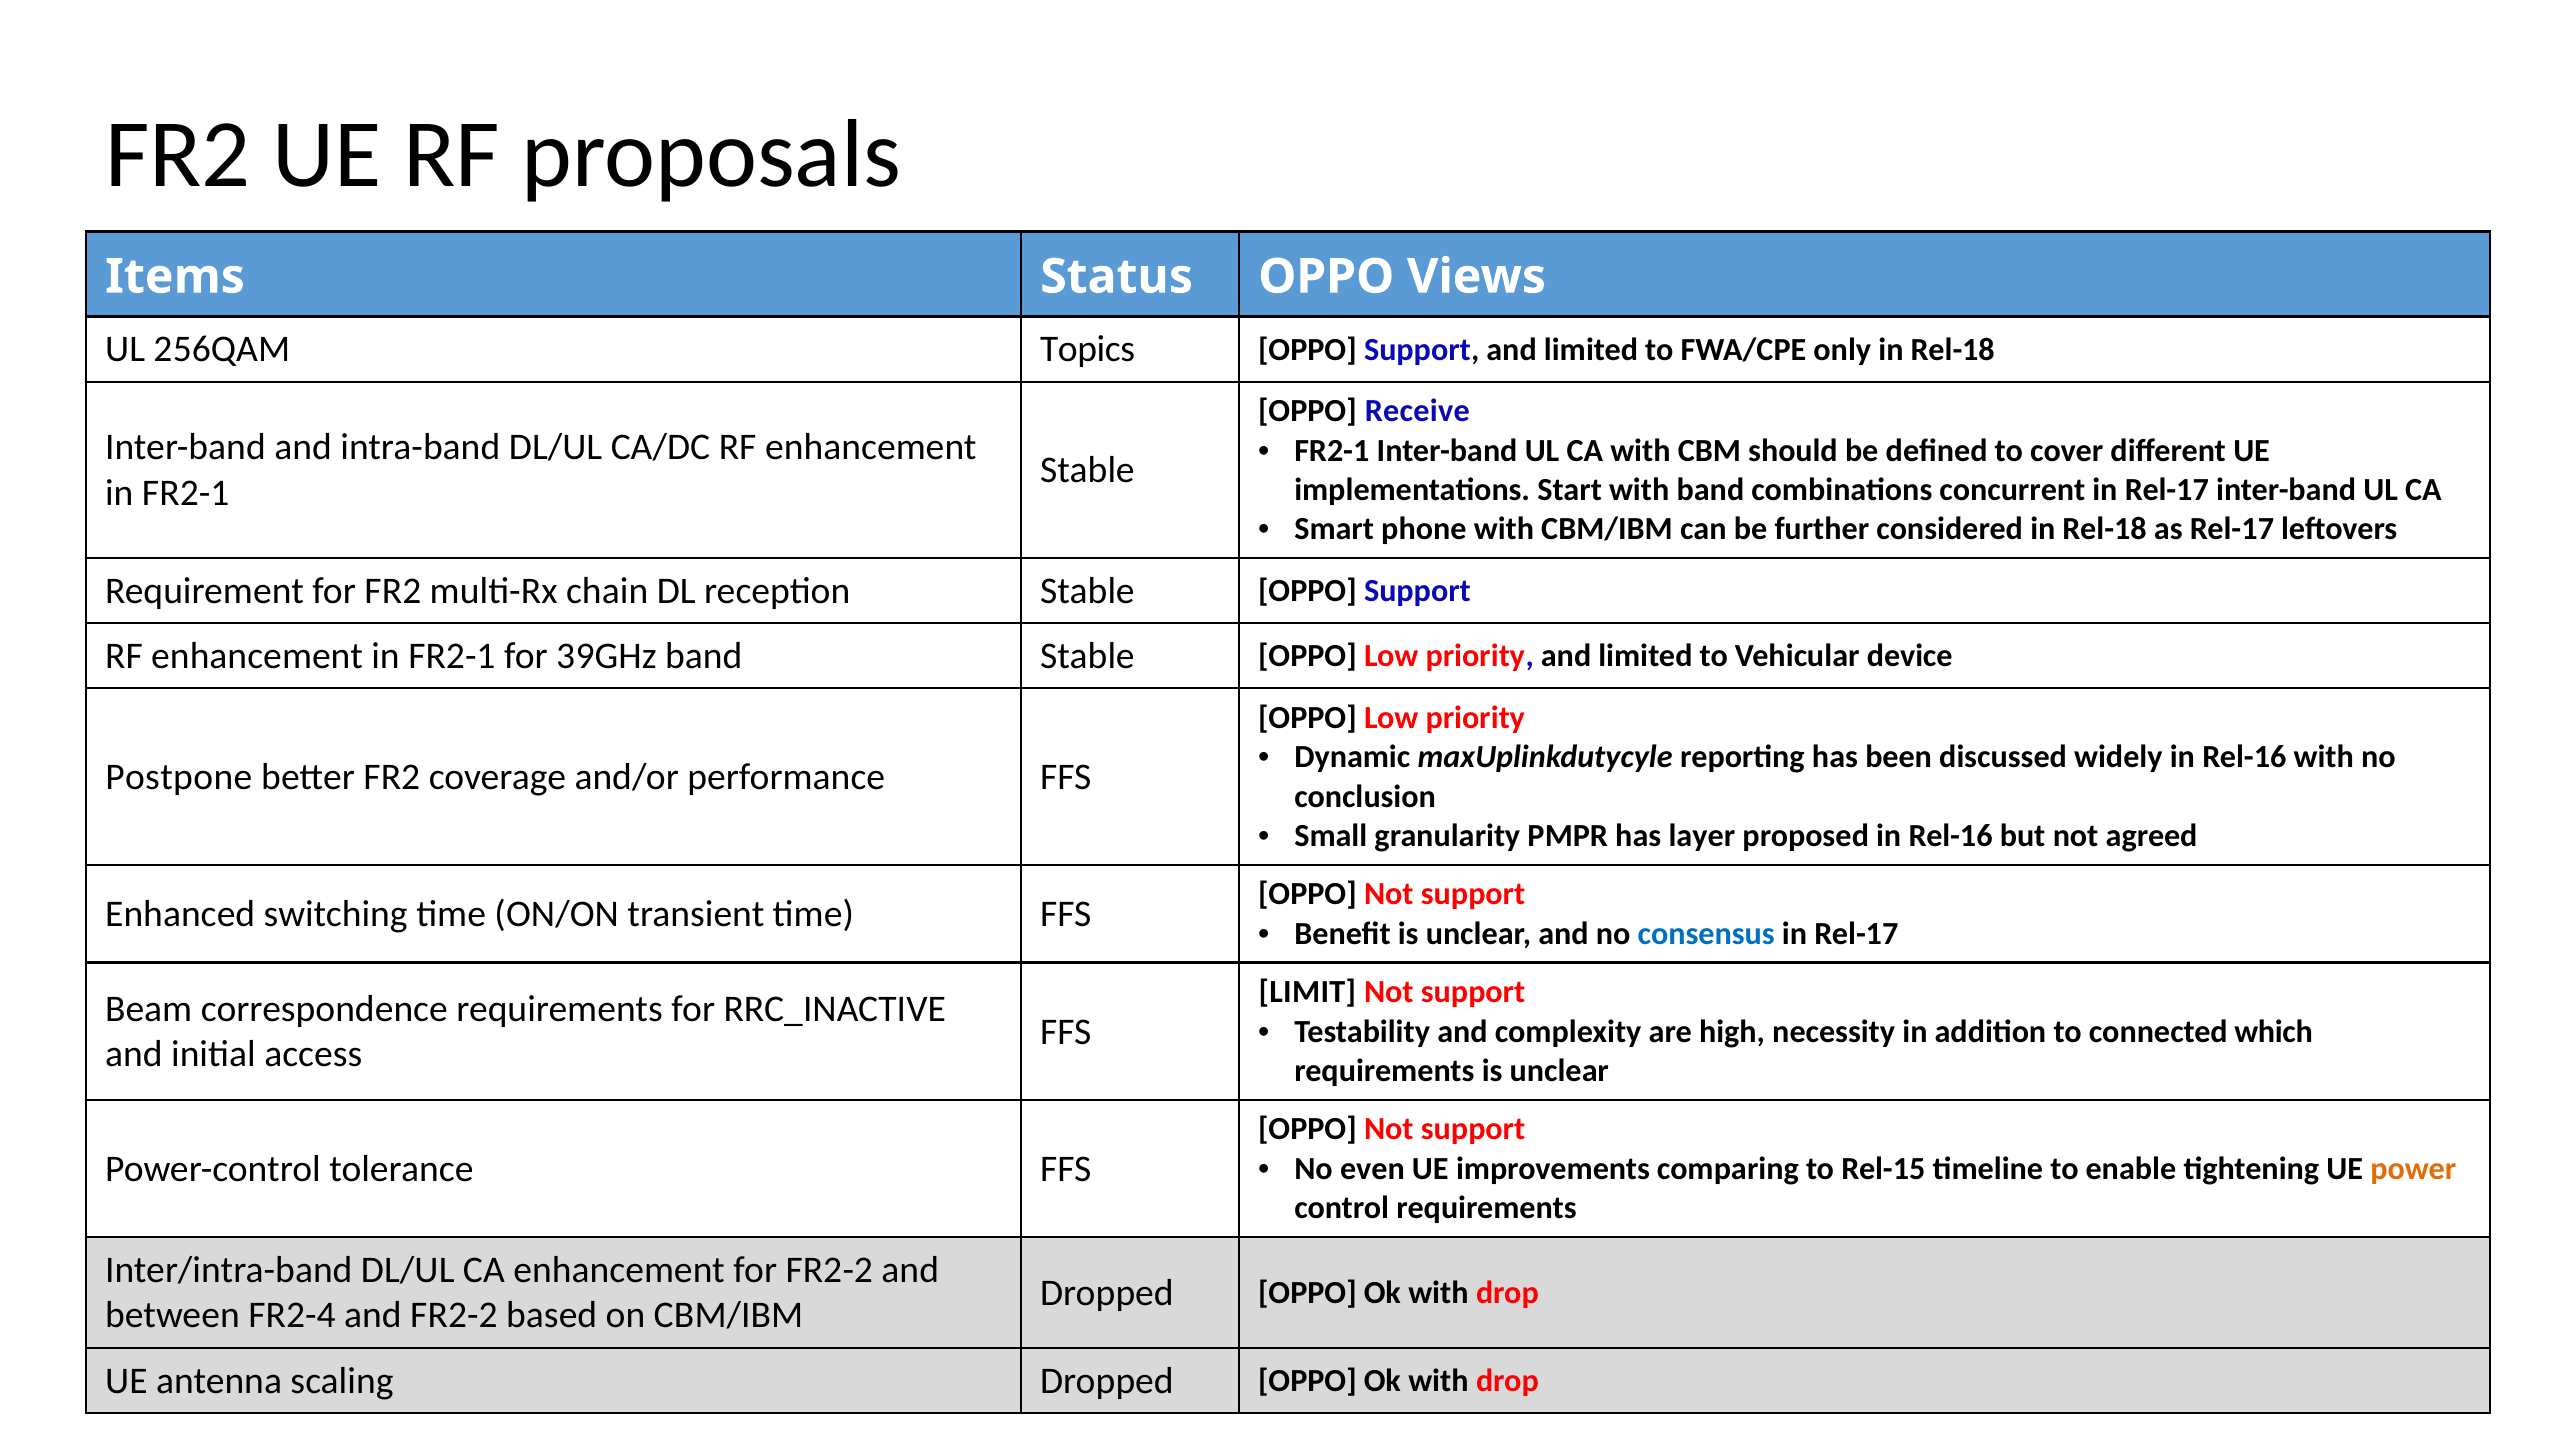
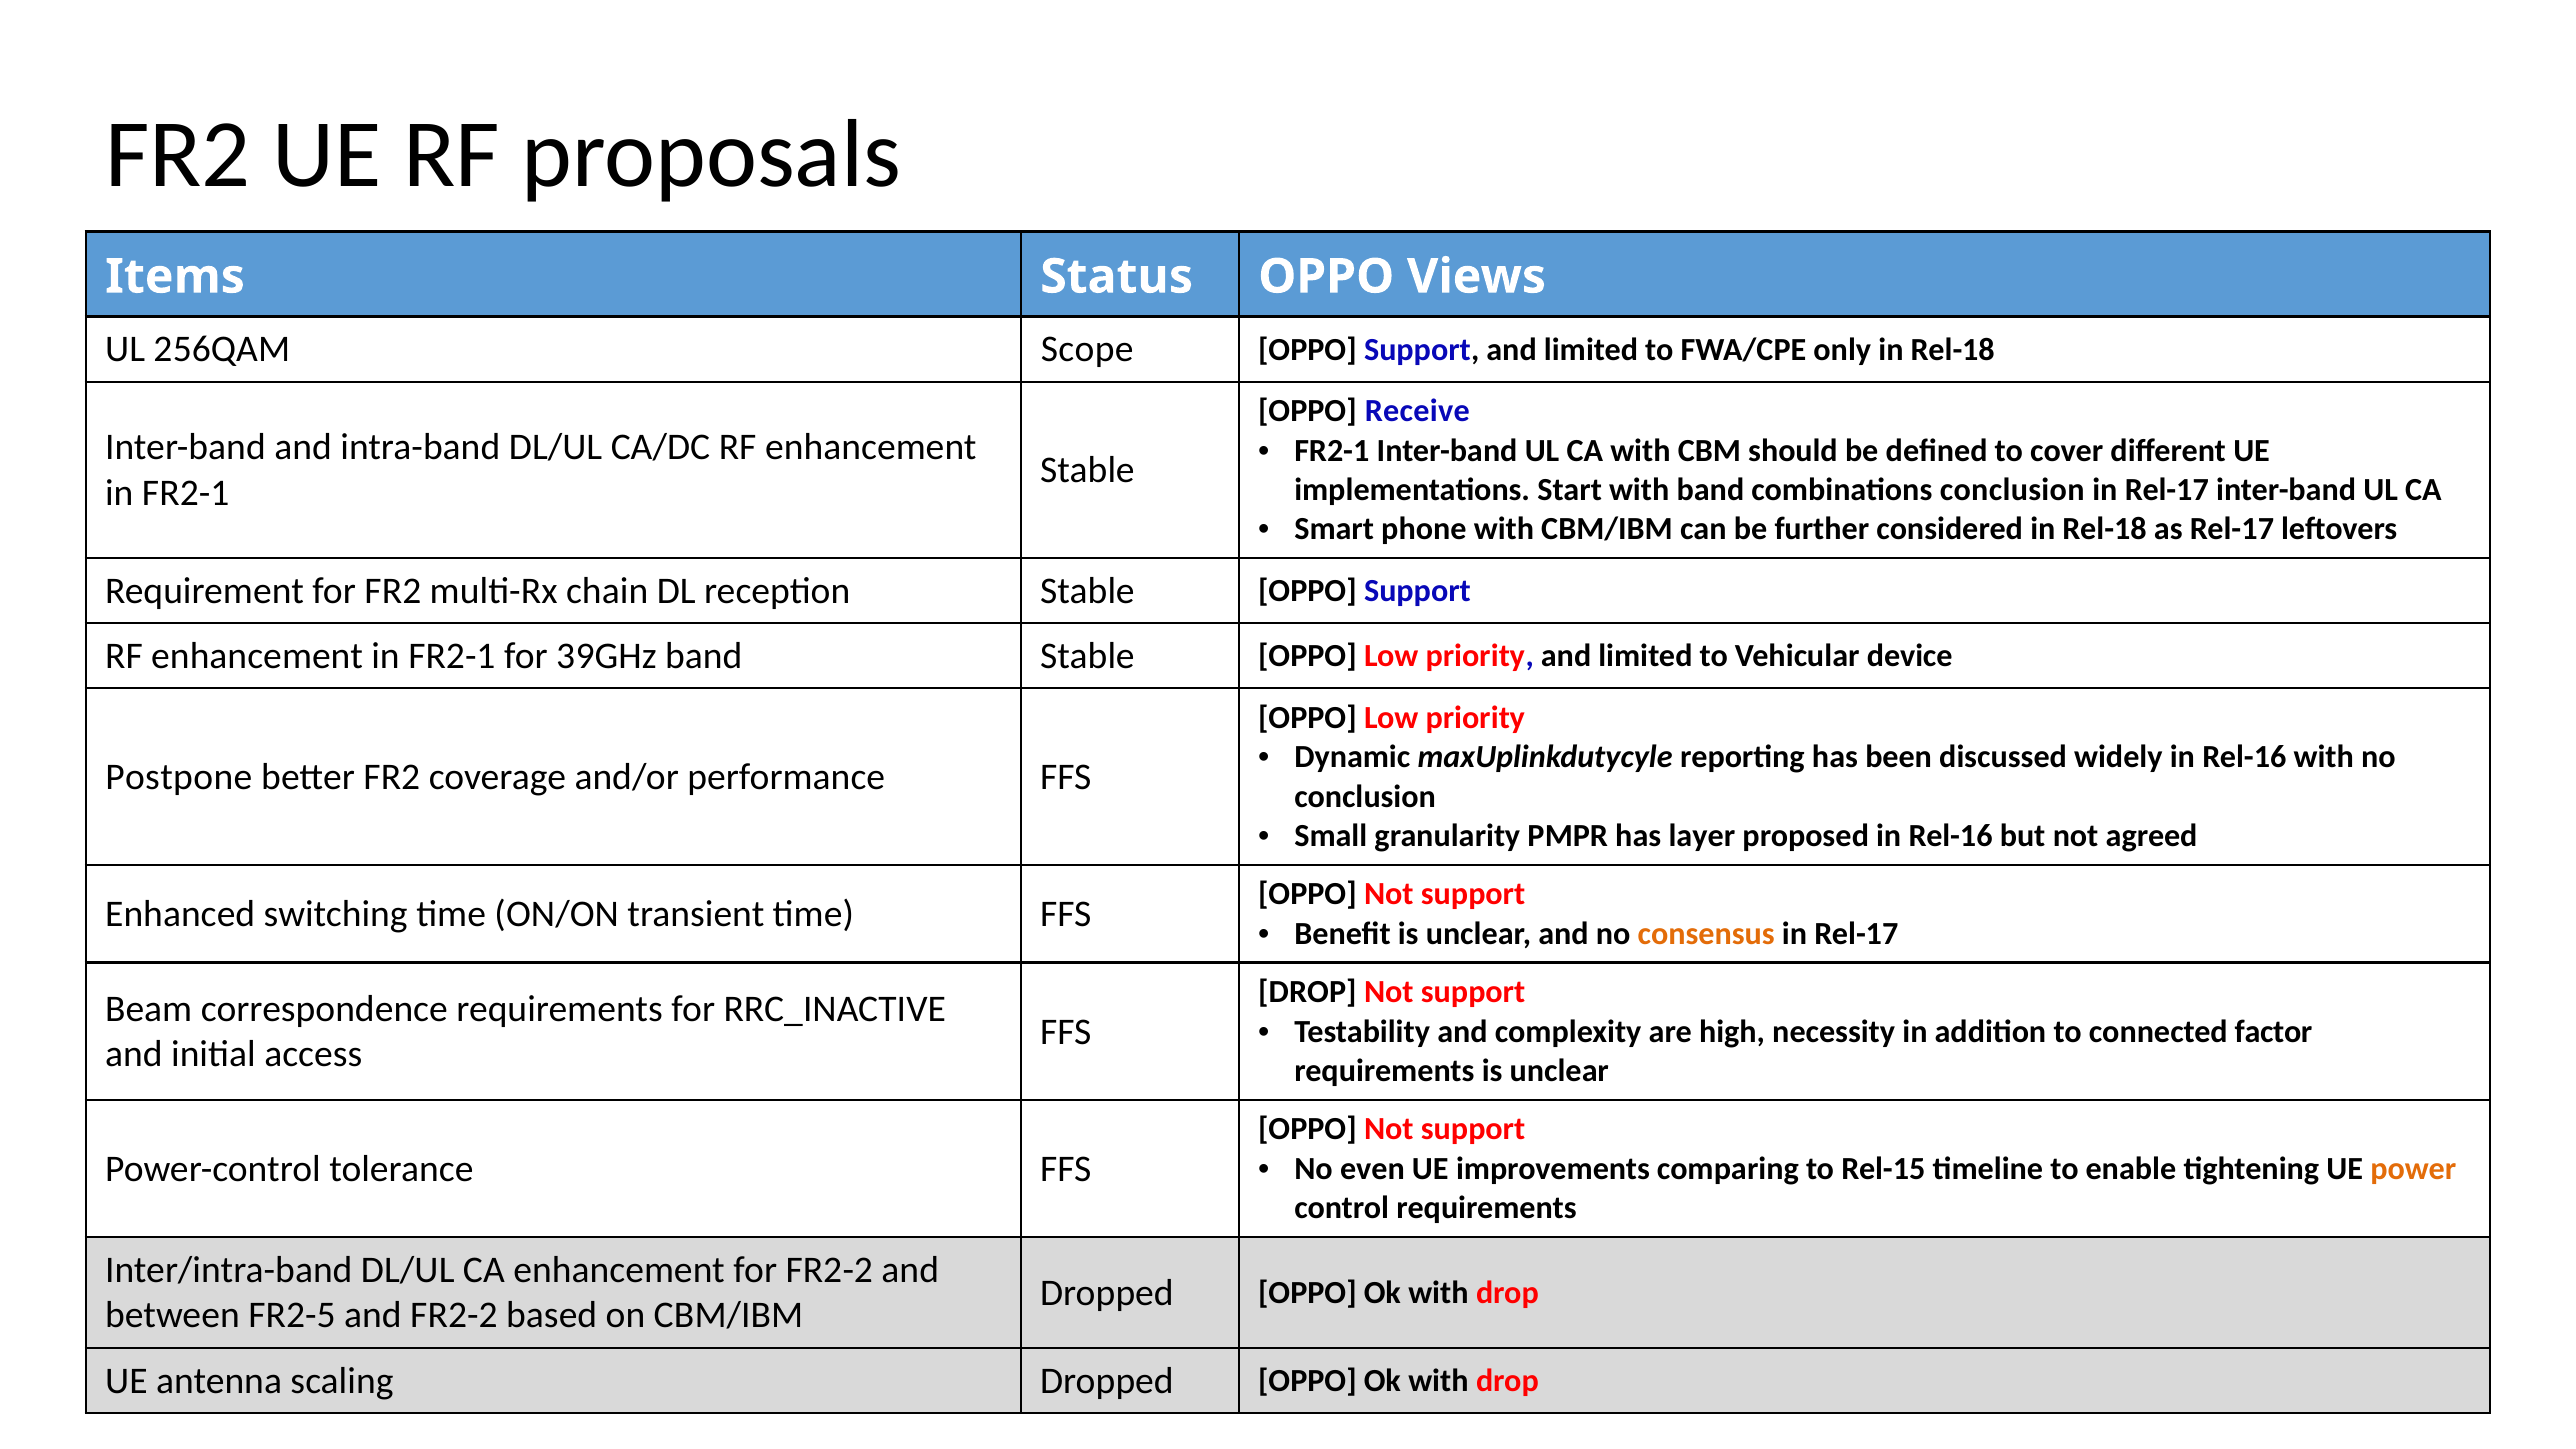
Topics: Topics -> Scope (1087, 350)
combinations concurrent: concurrent -> conclusion (2012, 490)
consensus colour: blue -> orange (1706, 934)
LIMIT: LIMIT -> DROP (1307, 992)
which: which -> factor (2274, 1031)
FR2-4: FR2-4 -> FR2-5 (292, 1316)
